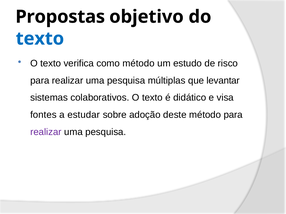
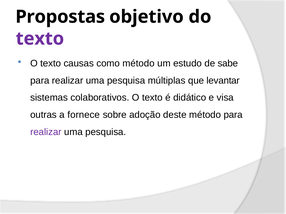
texto colour: blue -> purple (40, 39)
verifica: verifica -> causas (79, 64)
risco: risco -> sabe (228, 64)
fontes: fontes -> outras (44, 115)
estudar: estudar -> fornece (84, 115)
